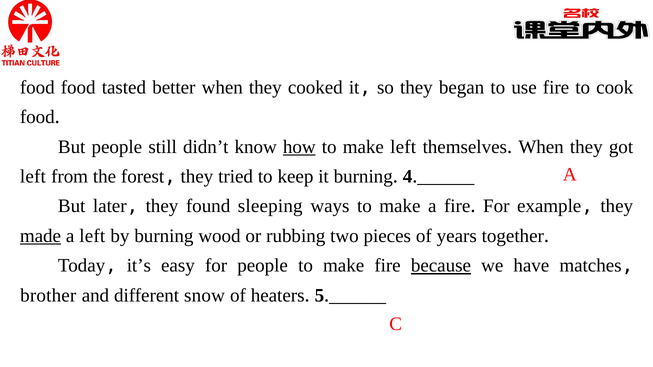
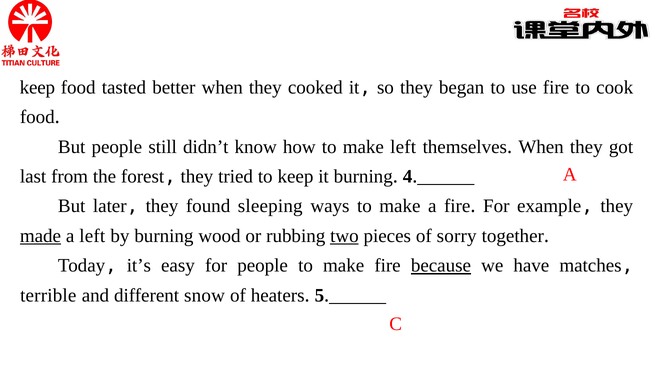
food: food -> keep (37, 88)
how underline: present -> none (299, 147)
left: left -> last (33, 177)
two underline: none -> present (344, 236)
years: years -> sorry (457, 236)
brother: brother -> terrible (48, 296)
